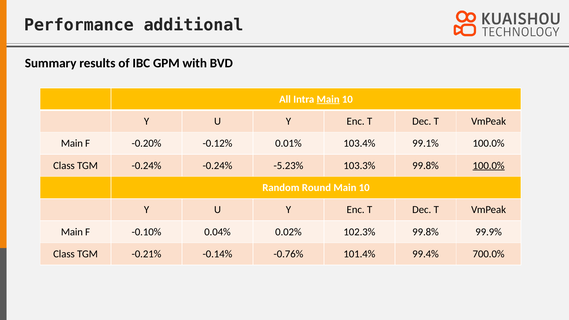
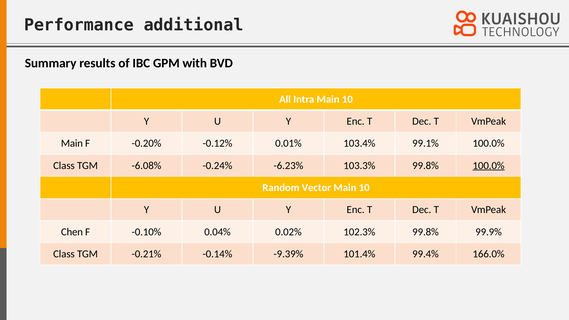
Main underline: present -> none (328, 99)
TGM -0.24%: -0.24% -> -6.08% (147, 166)
-5.23%: -5.23% -> -6.23% (288, 166)
Round: Round -> Vector (316, 188)
Main: Main -> Chen (72, 232)
-0.76%: -0.76% -> -9.39% (288, 254)
700.0%: 700.0% -> 166.0% (489, 254)
